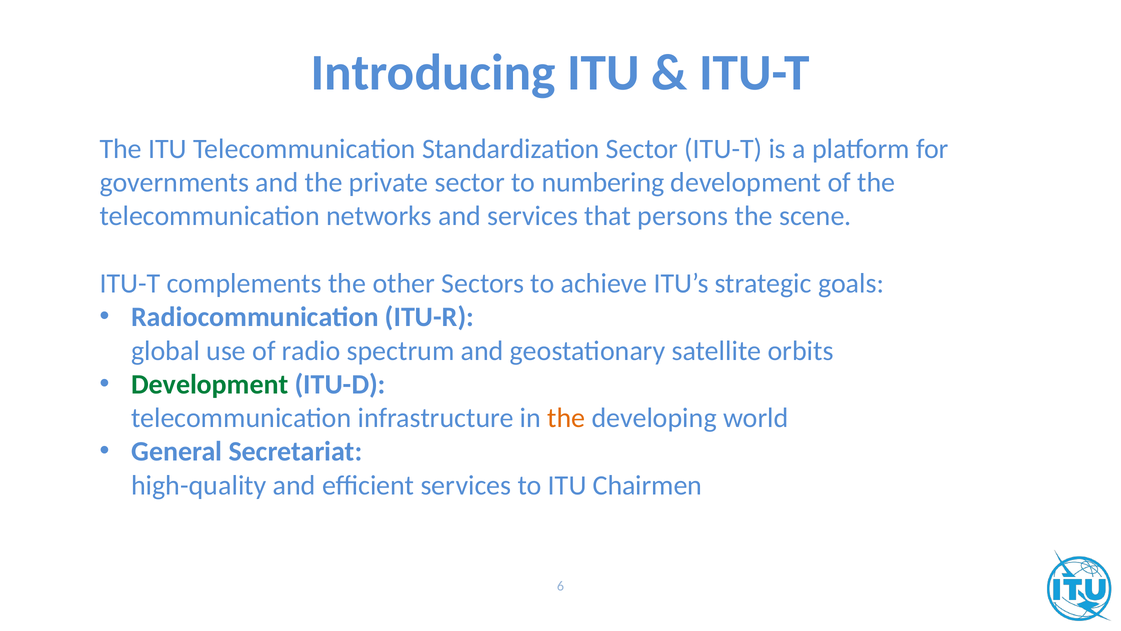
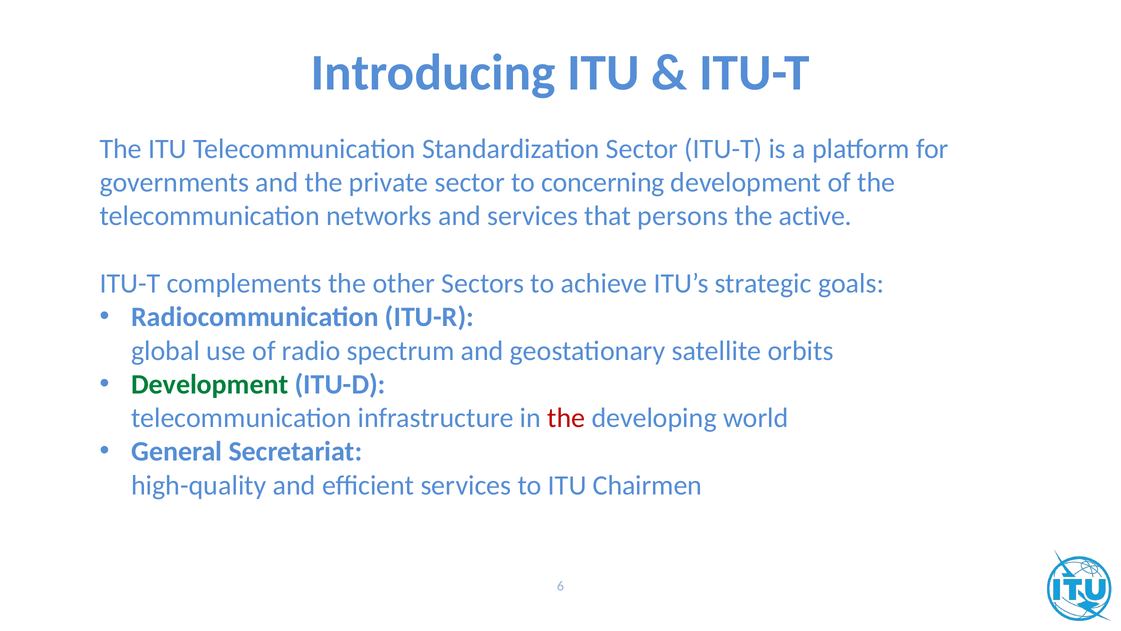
numbering: numbering -> concerning (603, 182)
scene: scene -> active (815, 216)
the colour: orange -> red (566, 418)
